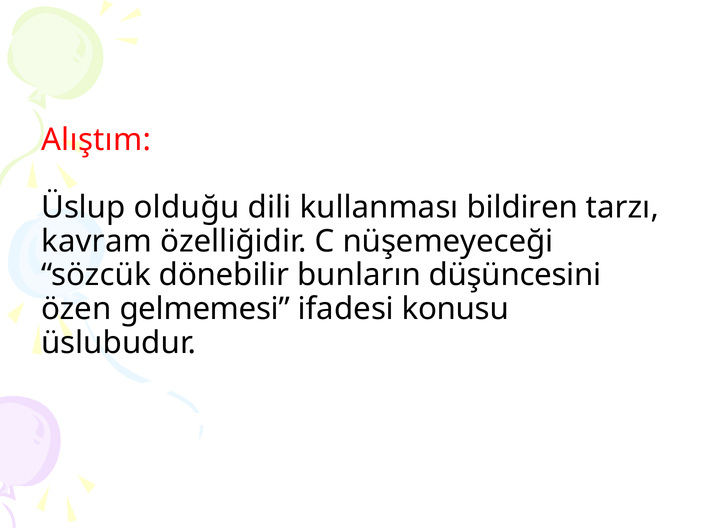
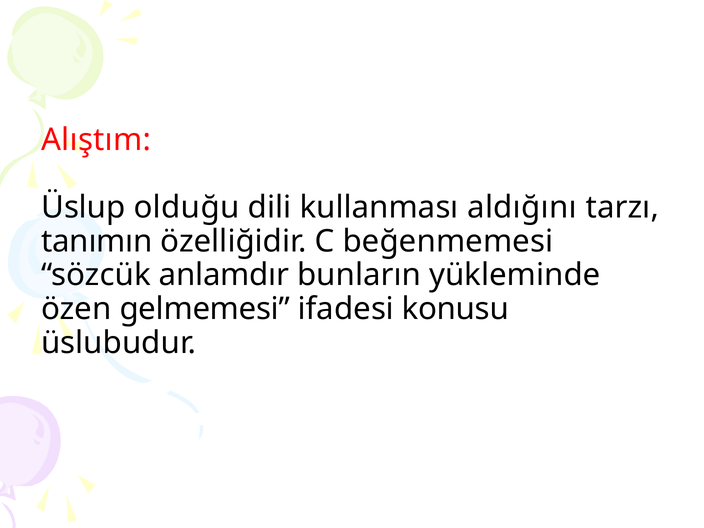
bildiren: bildiren -> aldığını (522, 207)
kavram: kavram -> tanımın (97, 241)
nüşemeyeceği: nüşemeyeceği -> beğenmemesi (448, 241)
dönebilir: dönebilir -> anlamdır (224, 275)
düşüncesini: düşüncesini -> yükleminde (515, 275)
